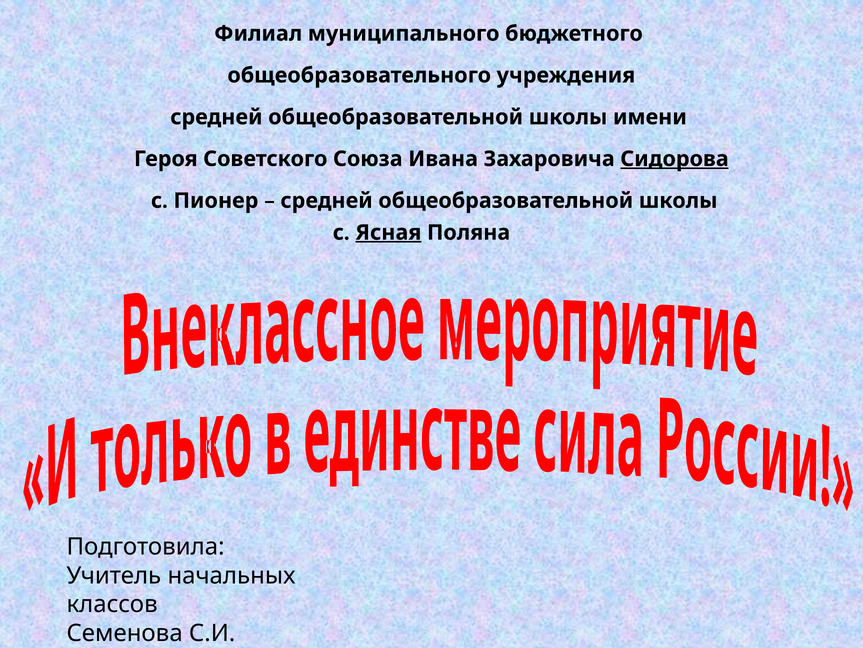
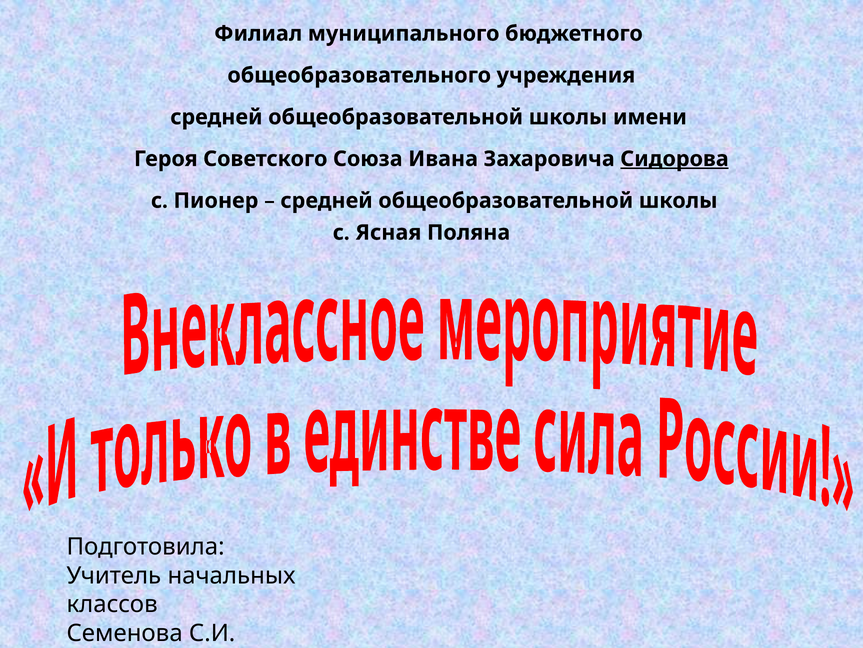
Ясная underline: present -> none (388, 232)
